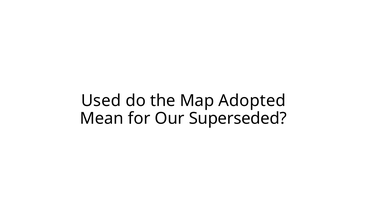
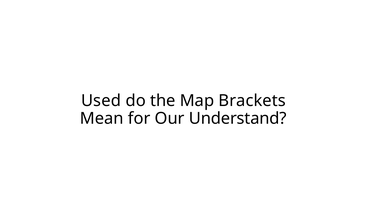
Adopted: Adopted -> Brackets (252, 101)
Superseded: Superseded -> Understand (238, 118)
